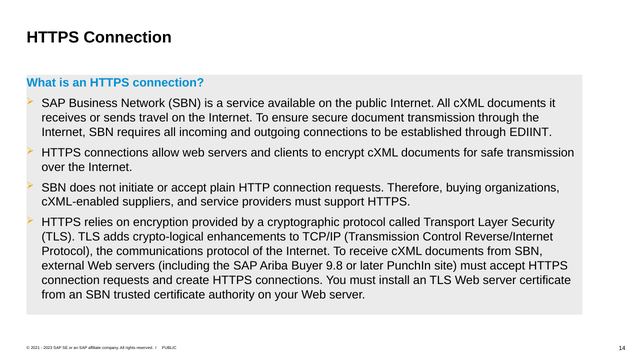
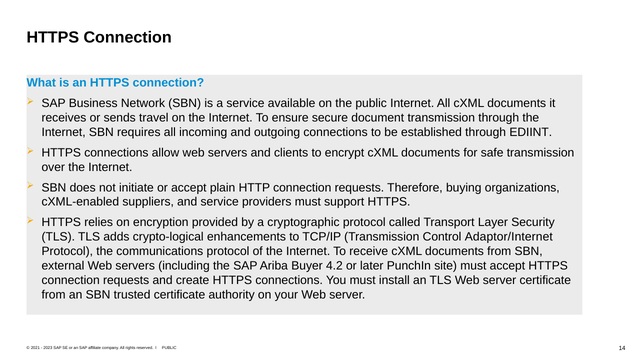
Reverse/Internet: Reverse/Internet -> Adaptor/Internet (509, 237)
9.8: 9.8 -> 4.2 (334, 266)
